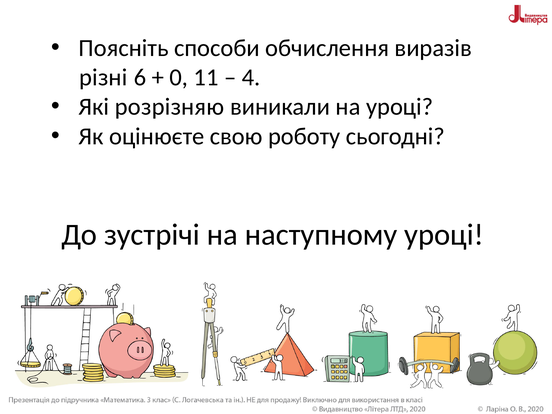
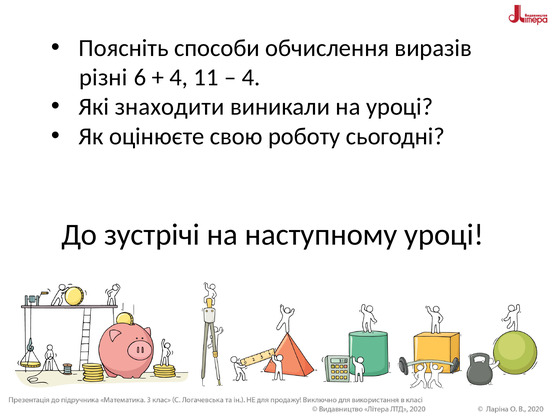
0: 0 -> 4 (179, 77)
розрізняю: розрізняю -> знаходити (170, 107)
